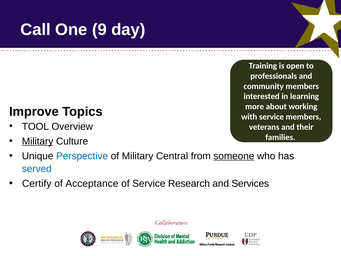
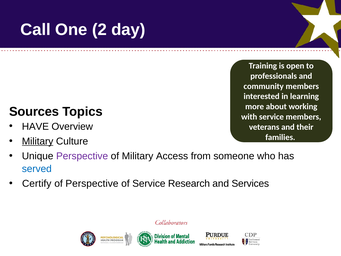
9: 9 -> 2 (99, 30)
Improve: Improve -> Sources (34, 112)
TOOL: TOOL -> HAVE (35, 126)
Perspective colour: blue -> purple (82, 156)
Central: Central -> Access (172, 156)
someone underline: present -> none (234, 156)
of Acceptance: Acceptance -> Perspective (92, 184)
